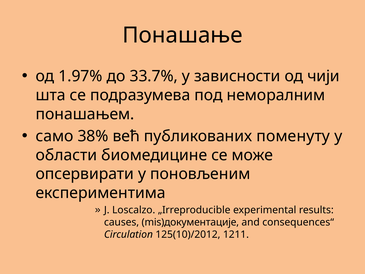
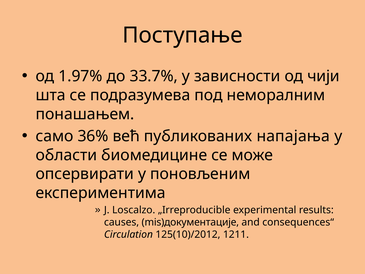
Понашање: Понашање -> Поступање (182, 35)
38%: 38% -> 36% (93, 136)
поменуту: поменуту -> напајања (293, 136)
